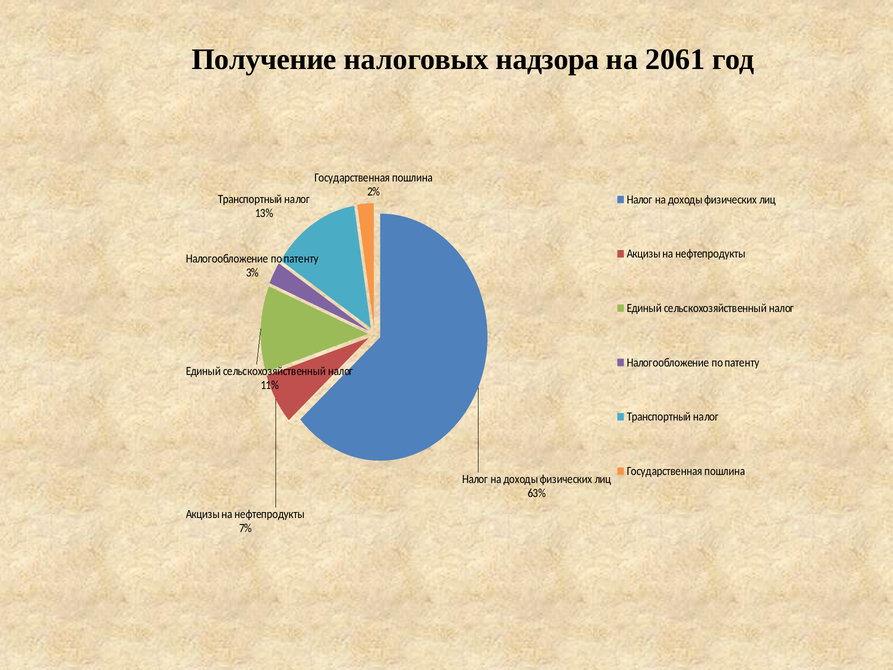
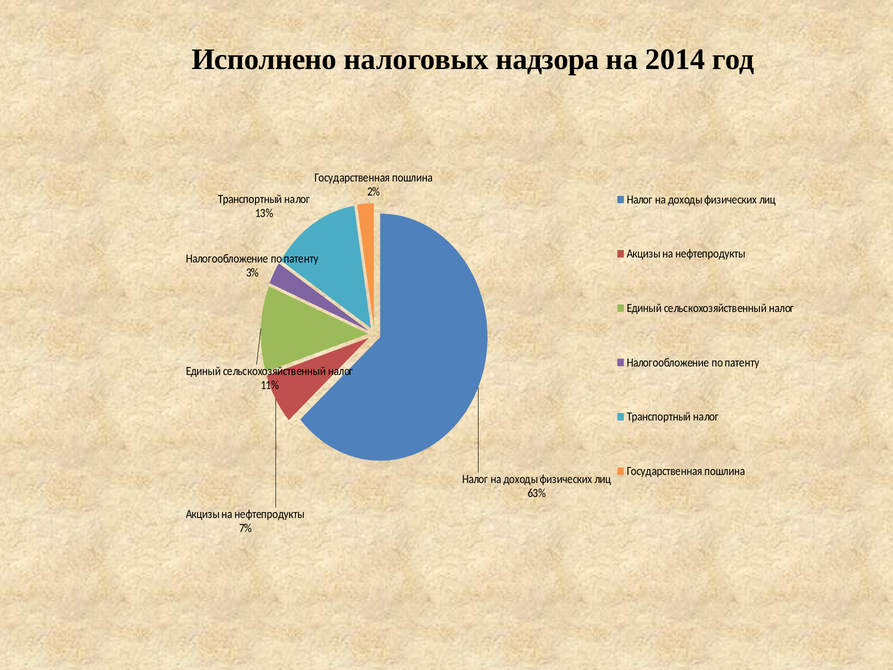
Получение: Получение -> Исполнено (264, 59)
2061: 2061 -> 2014 (675, 59)
